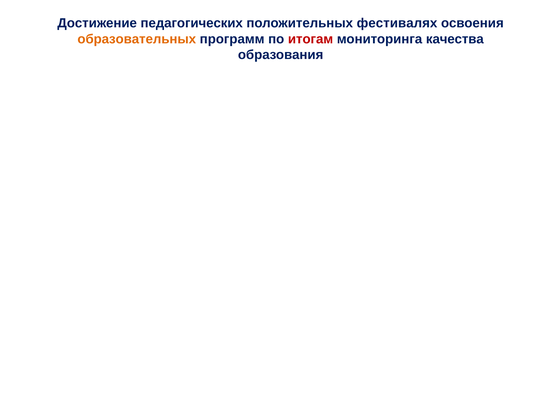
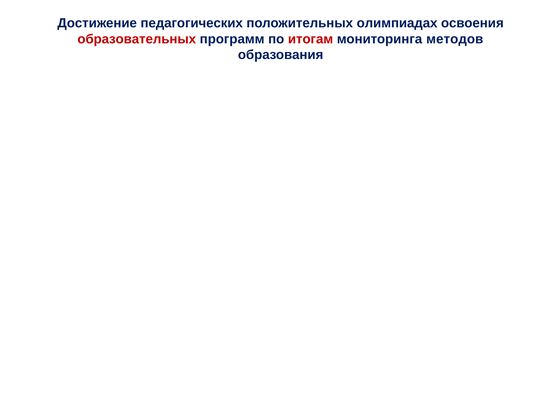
фестивалях: фестивалях -> олимпиадах (397, 23)
образовательных colour: orange -> red (137, 39)
качества: качества -> методов (455, 39)
